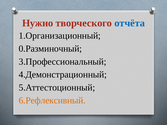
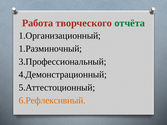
Нужно: Нужно -> Работа (38, 23)
отчёта colour: blue -> green (130, 23)
0.Разминочный: 0.Разминочный -> 1.Разминочный (50, 49)
